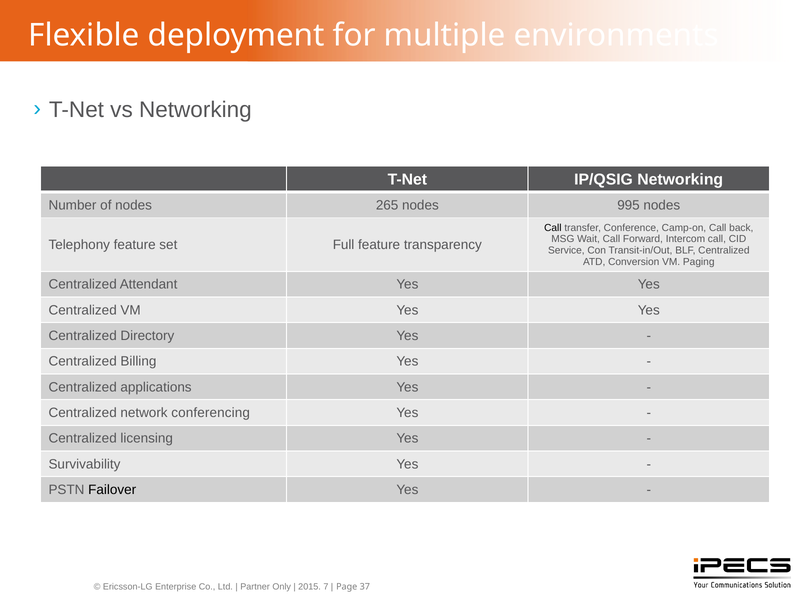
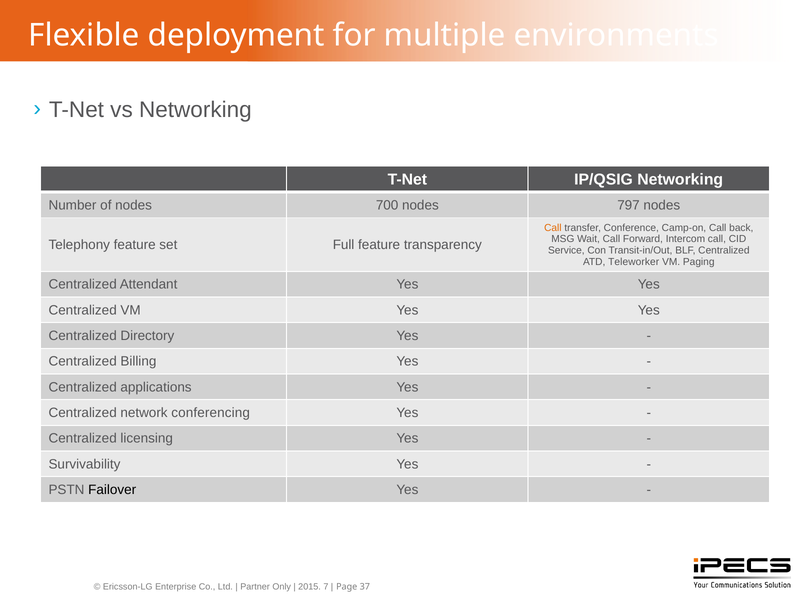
265: 265 -> 700 (387, 205)
995: 995 -> 797 (628, 205)
Call colour: black -> orange (553, 227)
Conversion: Conversion -> Teleworker (634, 262)
